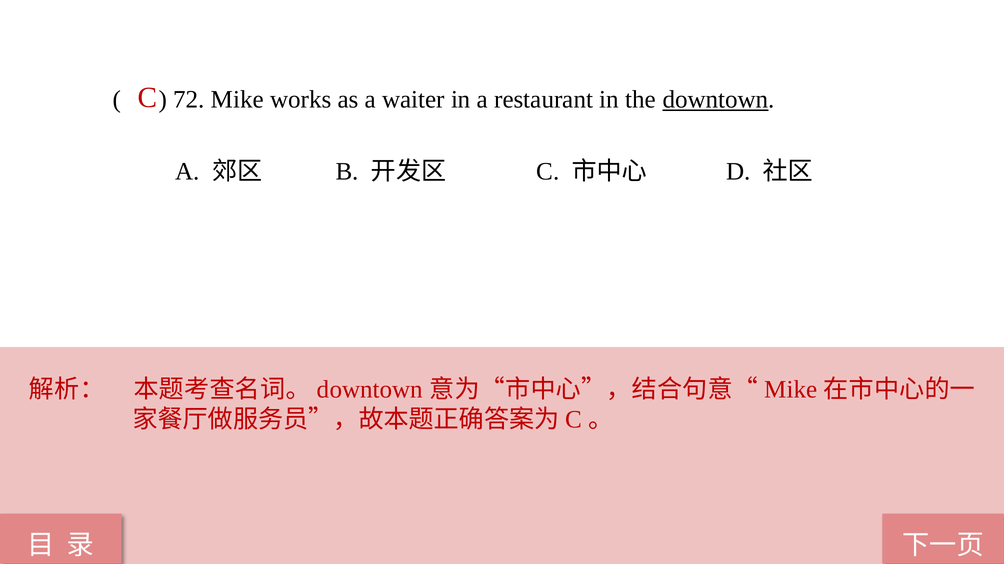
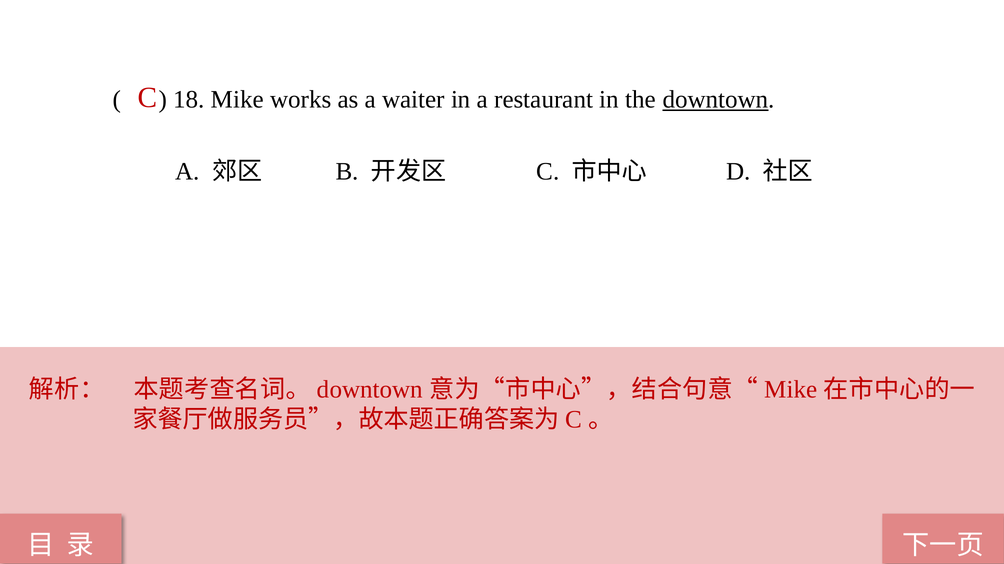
72: 72 -> 18 (189, 99)
